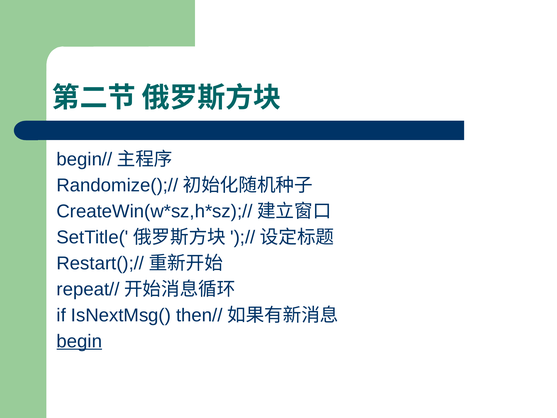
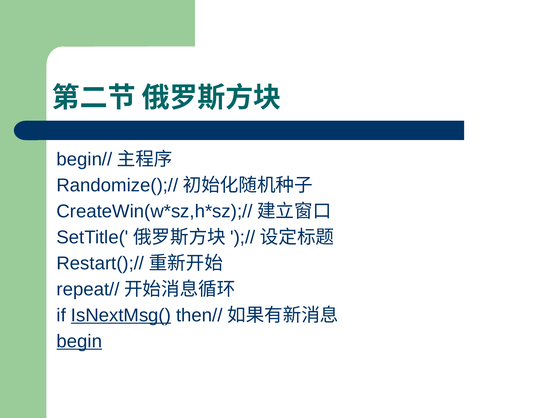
IsNextMsg( underline: none -> present (121, 315)
